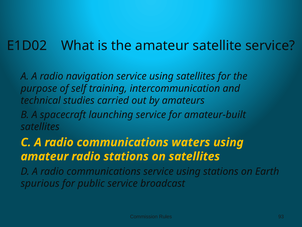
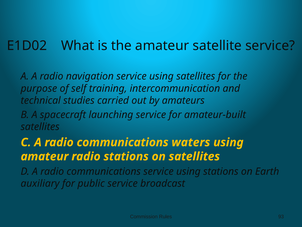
spurious: spurious -> auxiliary (40, 183)
